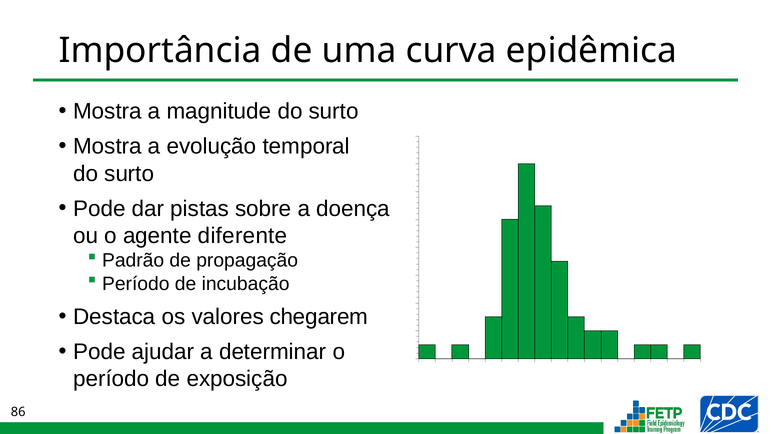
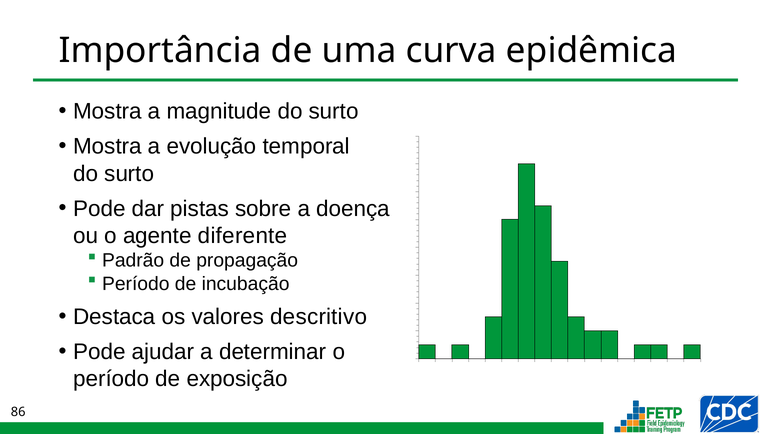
chegarem: chegarem -> descritivo (319, 317)
